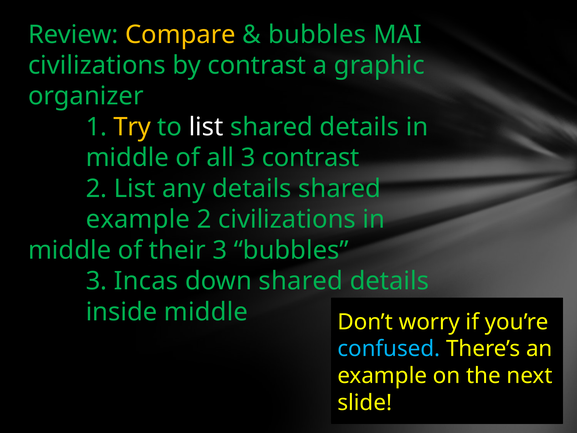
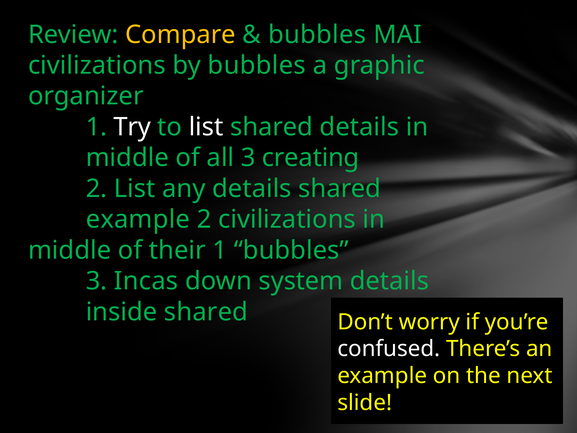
by contrast: contrast -> bubbles (257, 65)
Try colour: yellow -> white (132, 127)
3 contrast: contrast -> creating (311, 158)
their 3: 3 -> 1 (220, 250)
down shared: shared -> system (301, 281)
inside middle: middle -> shared (206, 312)
confused colour: light blue -> white (389, 349)
